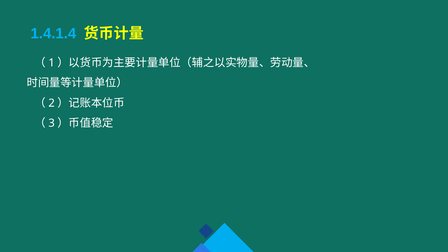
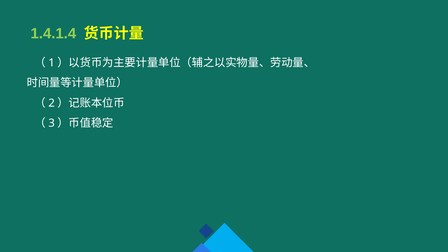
1.4.1.4 colour: light blue -> light green (53, 34)
